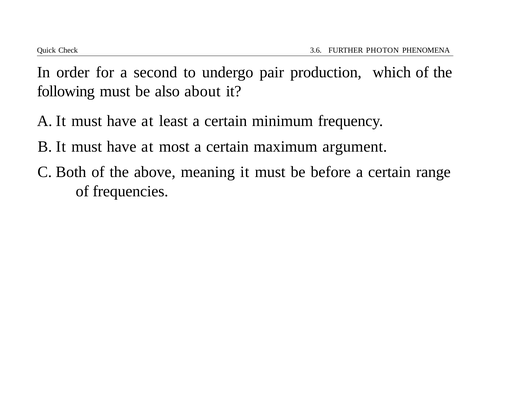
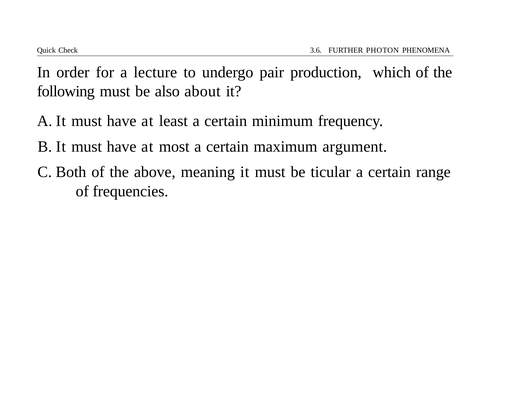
second: second -> lecture (155, 72)
before: before -> ticular (331, 172)
